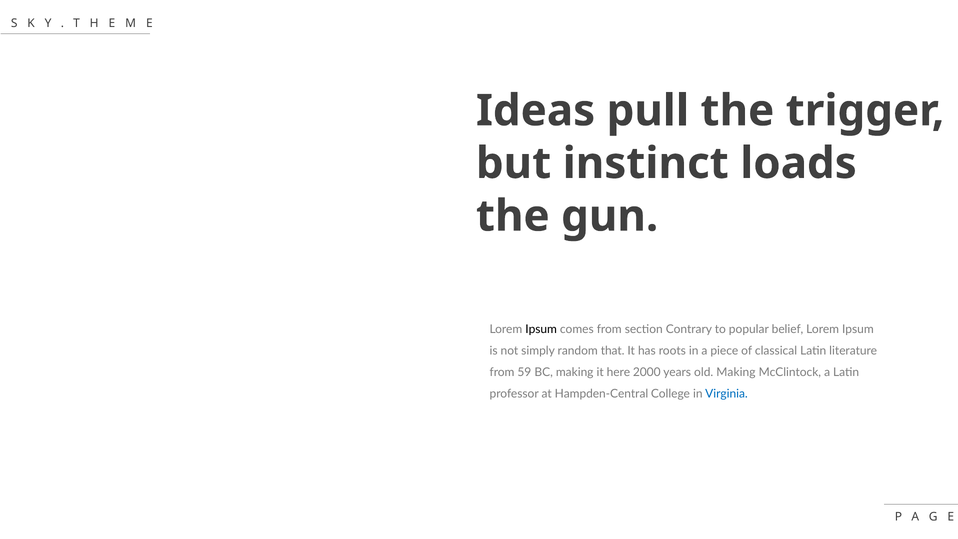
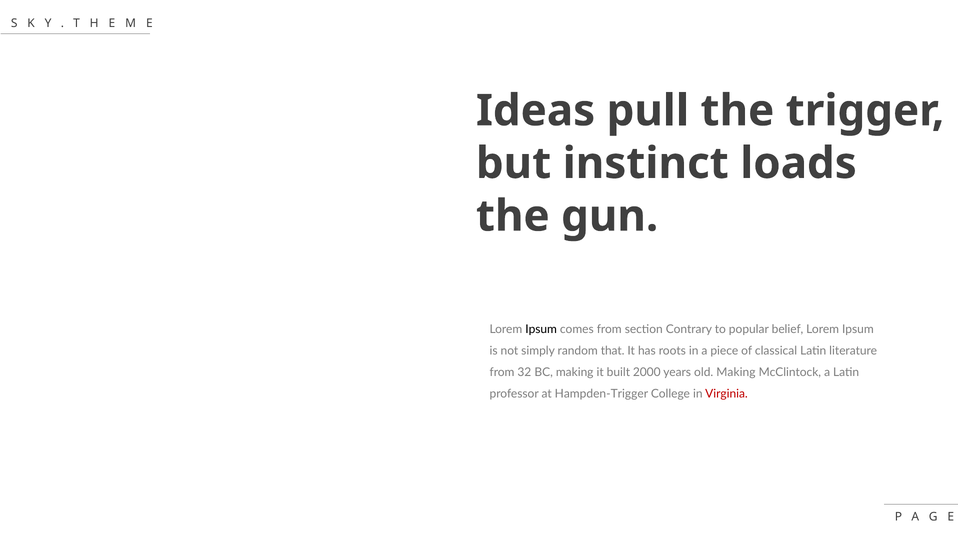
59: 59 -> 32 (524, 372)
here: here -> built (618, 372)
Hampden-Central: Hampden-Central -> Hampden-Trigger (601, 394)
Virginia colour: blue -> red (726, 394)
